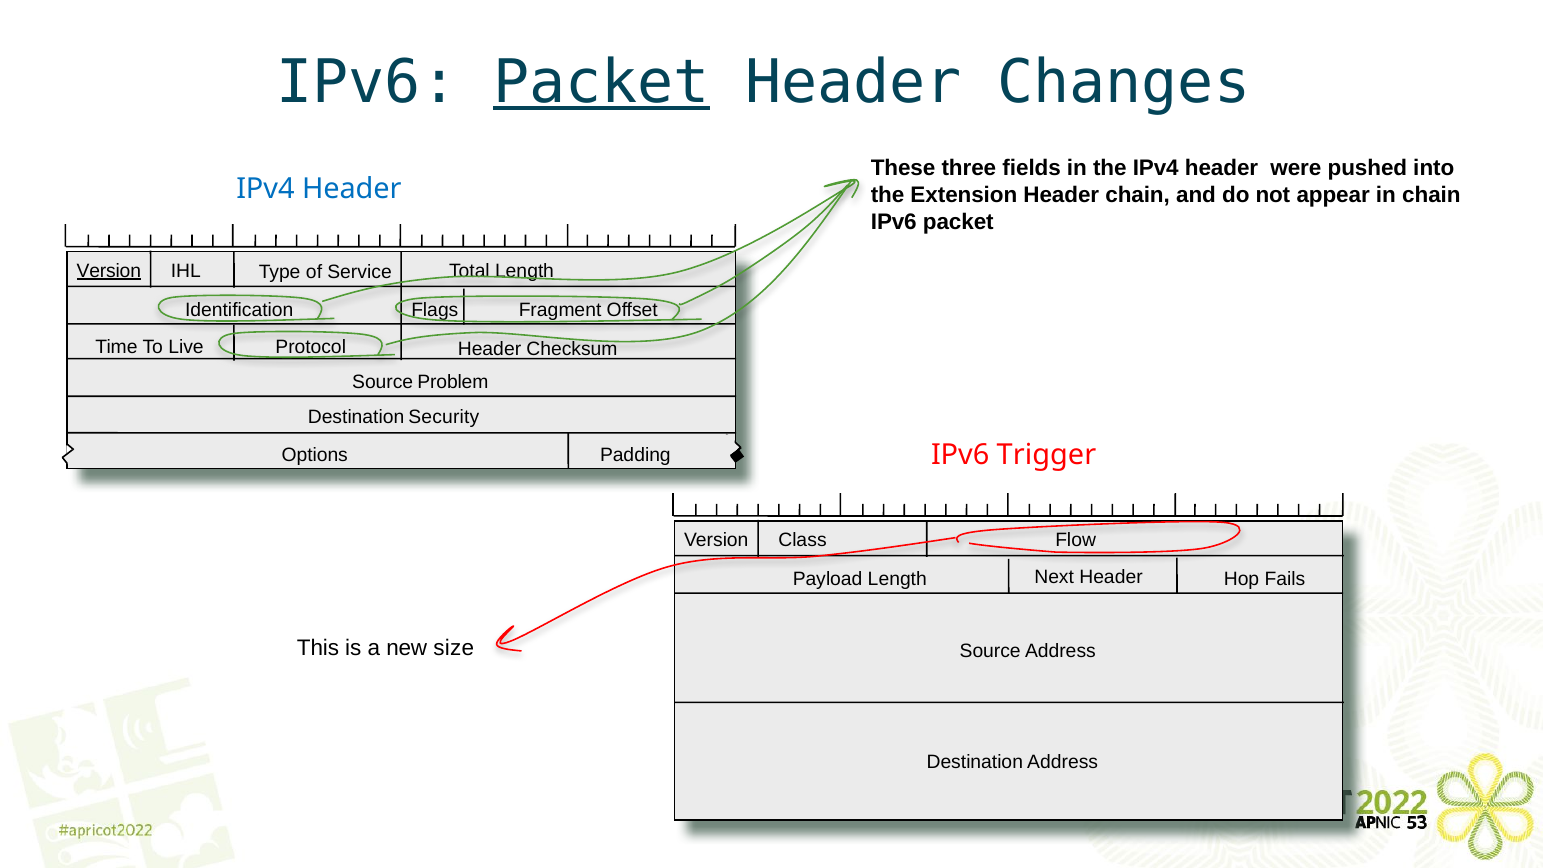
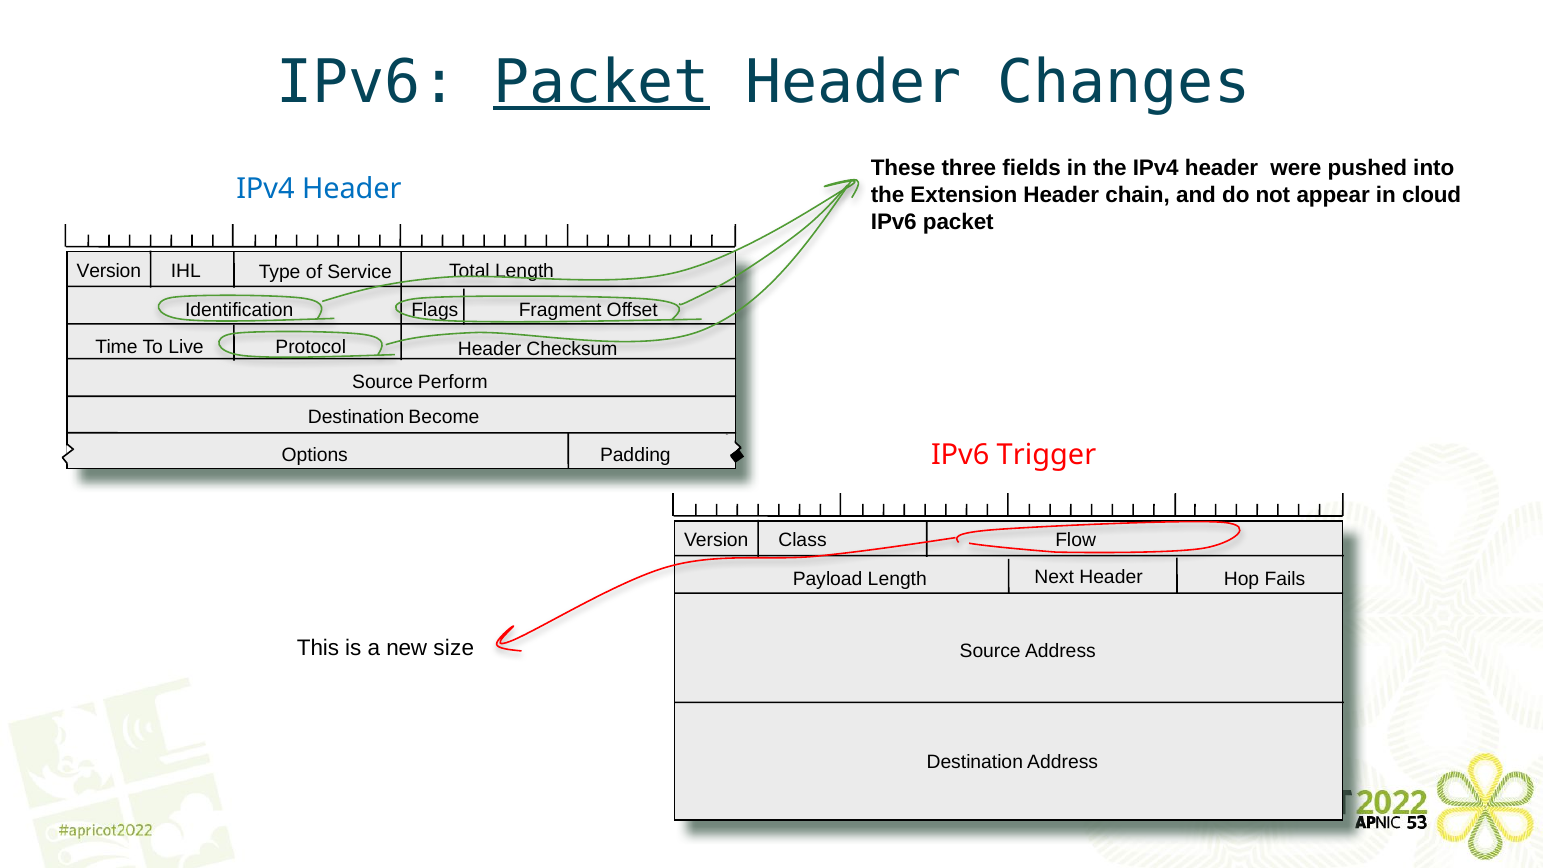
in chain: chain -> cloud (1431, 195)
Version underline: present -> none (109, 271)
Problem: Problem -> Perform (453, 382)
Security: Security -> Become (444, 417)
